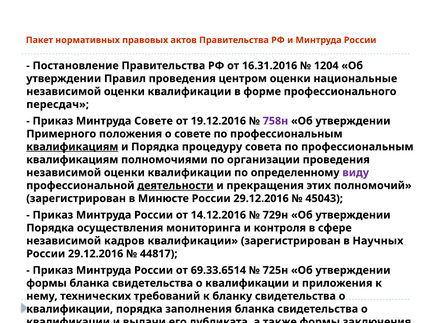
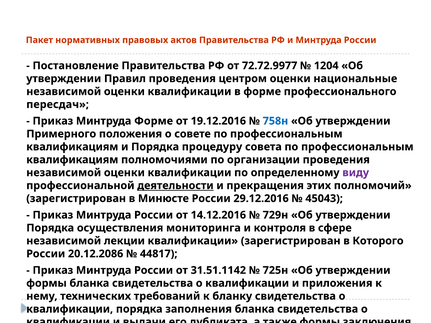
16.31.2016: 16.31.2016 -> 72.72.9977 (270, 66)
Минтруда Совете: Совете -> Форме (154, 121)
758н colour: purple -> blue (275, 121)
квалификациям underline: present -> none (72, 147)
кадров: кадров -> лекции (124, 241)
Научных: Научных -> Которого (378, 241)
29.12.2016: 29.12.2016 -> 20.12.2086 (96, 254)
69.33.6514: 69.33.6514 -> 31.51.1142 (218, 270)
